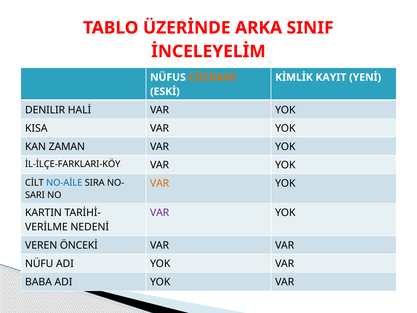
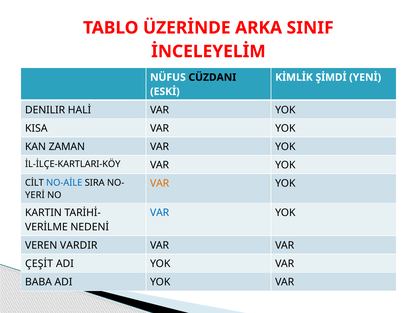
CÜZDANI colour: orange -> black (212, 77)
KAYIT: KAYIT -> ŞİMDİ (331, 77)
İL-İLÇE-FARKLARI-KÖY: İL-İLÇE-FARKLARI-KÖY -> İL-İLÇE-KARTLARI-KÖY (73, 164)
SARI: SARI -> YERİ (35, 195)
VAR colour: purple -> blue (160, 213)
ÖNCEKİ: ÖNCEKİ -> VARDIR (79, 245)
NÜFU: NÜFU -> ÇEŞİT (39, 264)
